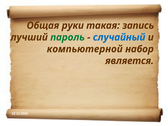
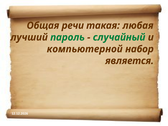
руки: руки -> речи (73, 26)
запись: запись -> любая (138, 26)
случайный colour: blue -> green (119, 37)
